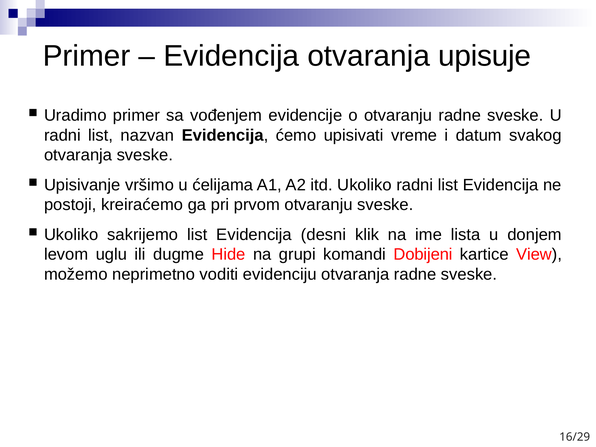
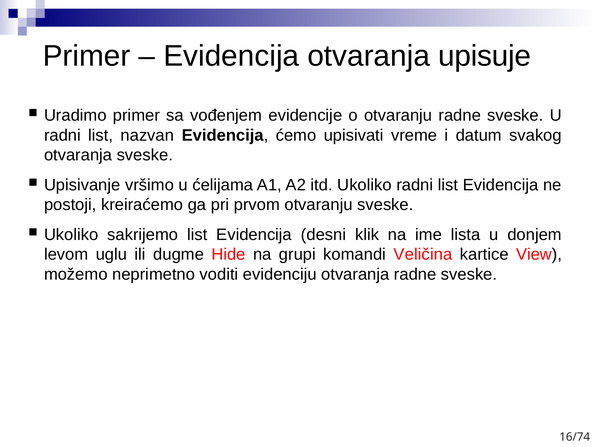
Dobijeni: Dobijeni -> Veličina (423, 254)
16/29: 16/29 -> 16/74 (575, 437)
